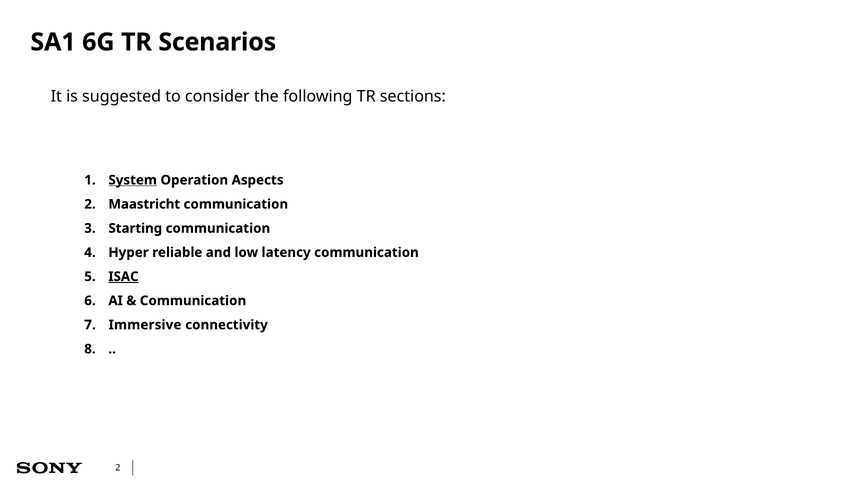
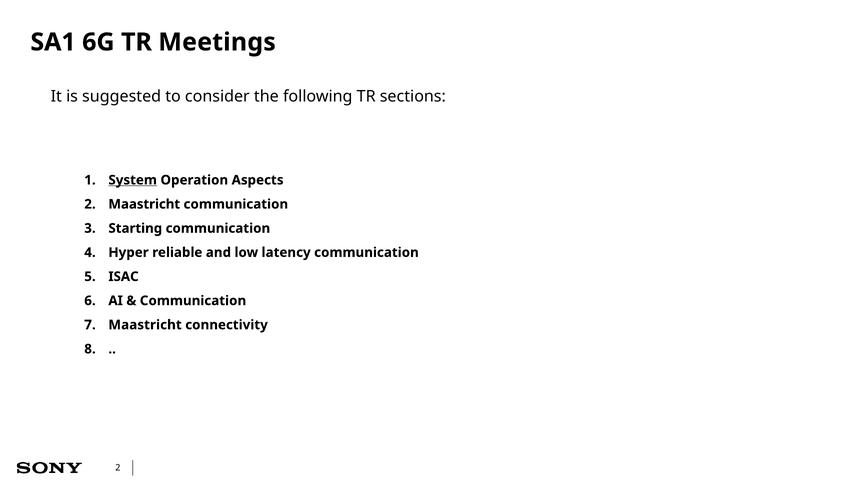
Scenarios: Scenarios -> Meetings (217, 42)
ISAC underline: present -> none (124, 276)
Immersive: Immersive -> Maastricht (145, 325)
